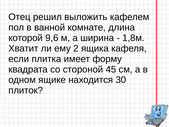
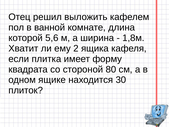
9,6: 9,6 -> 5,6 (52, 38)
45: 45 -> 80 (111, 69)
